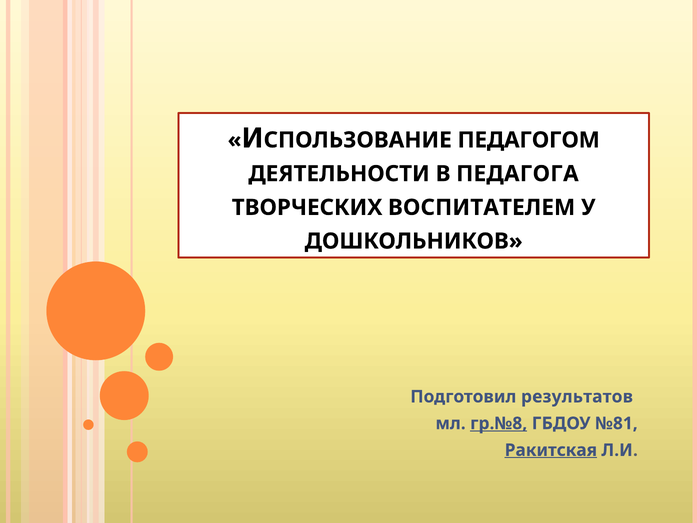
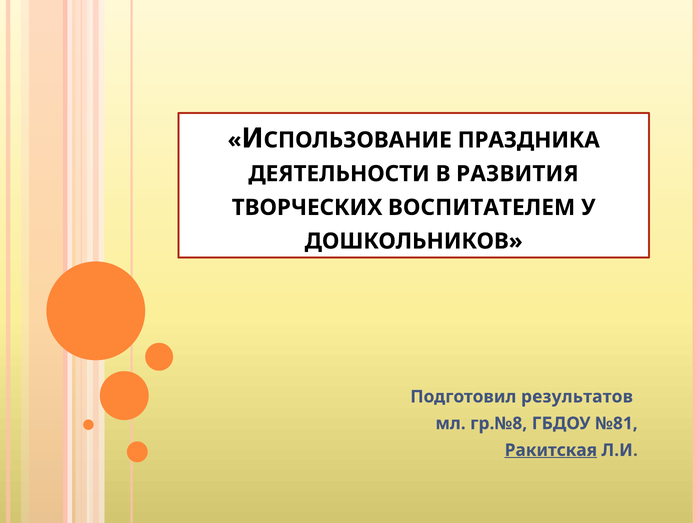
ПЕДАГОГОМ: ПЕДАГОГОМ -> ПРАЗДНИКА (529, 140)
ПЕДАГОГА: ПЕДАГОГА -> РАЗВИТИЯ (517, 174)
гр.№8 underline: present -> none (499, 423)
